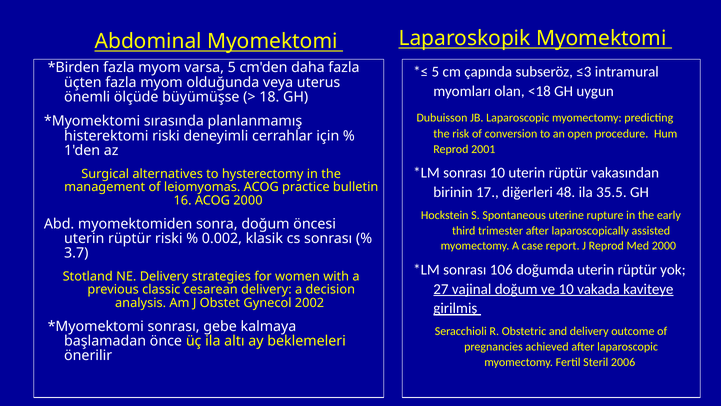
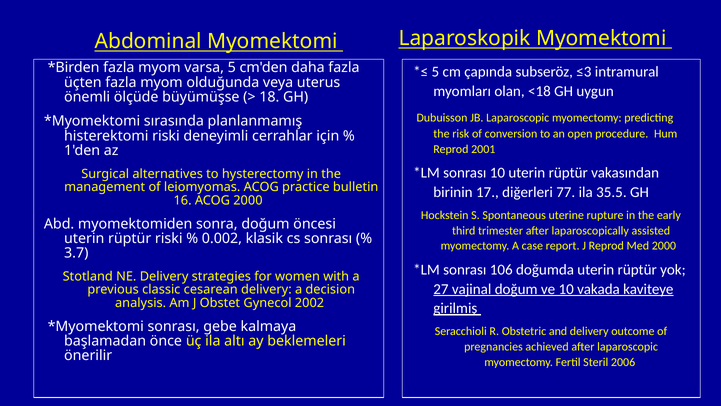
48: 48 -> 77 (566, 192)
